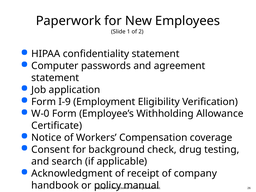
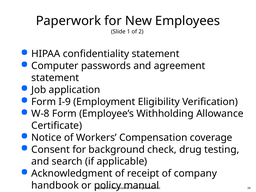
W-0: W-0 -> W-8 (40, 114)
